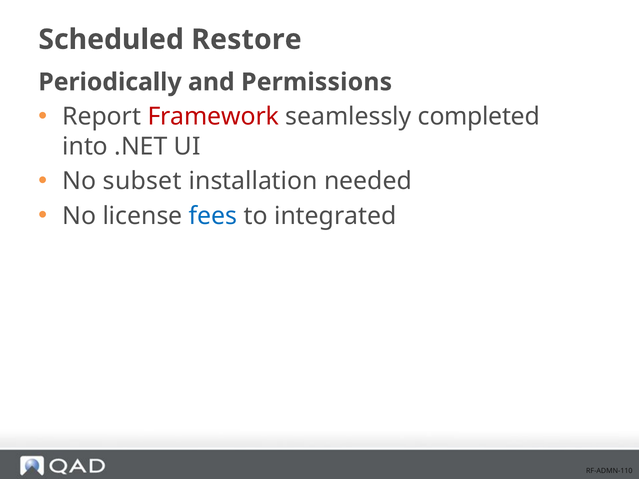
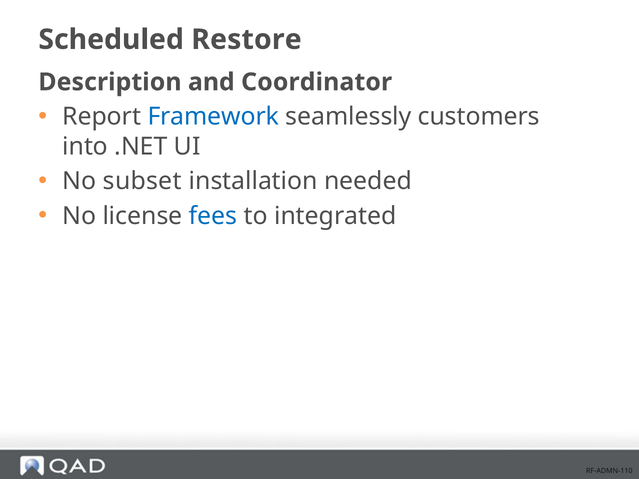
Periodically: Periodically -> Description (110, 82)
Permissions: Permissions -> Coordinator (317, 82)
Framework colour: red -> blue (213, 117)
completed: completed -> customers (479, 117)
